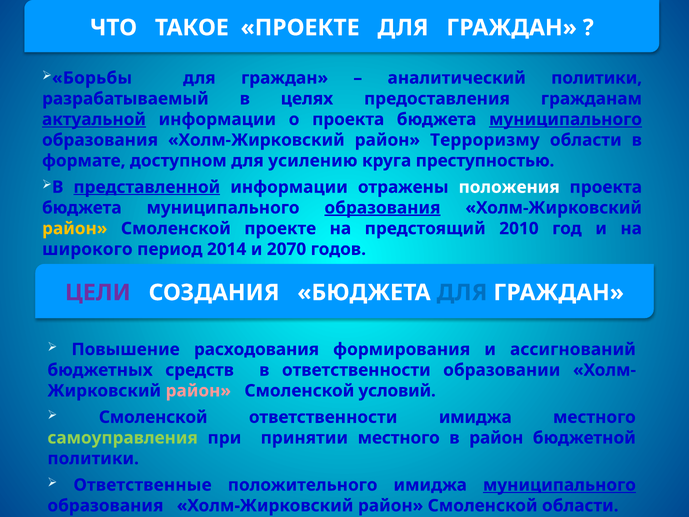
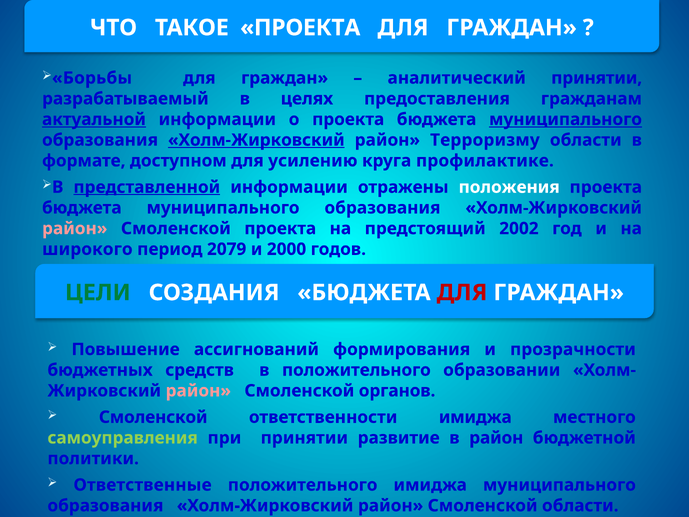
ТАКОЕ ПРОЕКТЕ: ПРОЕКТЕ -> ПРОЕКТА (300, 28)
аналитический политики: политики -> принятии (597, 78)
Холм-Жирковский underline: none -> present (256, 140)
преступностью: преступностью -> профилактике (485, 161)
образования underline: present -> none (382, 208)
район colour: yellow -> pink (75, 228)
Смоленской проекте: проекте -> проекта (280, 228)
2010: 2010 -> 2002 (519, 228)
2014: 2014 -> 2079 (227, 249)
2070: 2070 -> 2000 (287, 249)
ЦЕЛИ colour: purple -> green (98, 292)
ДЛЯ colour: blue -> red (462, 292)
расходования: расходования -> ассигнований (256, 349)
ассигнований: ассигнований -> прозрачности (573, 349)
в ответственности: ответственности -> положительного (356, 370)
условий: условий -> органов (397, 391)
принятии местного: местного -> развитие (399, 438)
муниципального underline: present -> none (559, 485)
